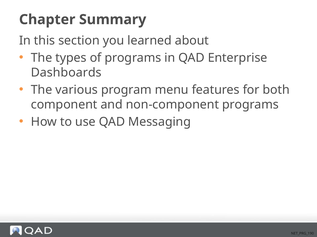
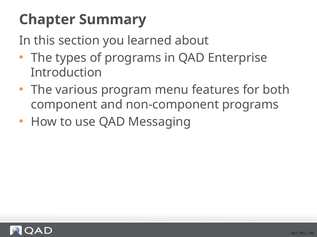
Dashboards: Dashboards -> Introduction (66, 73)
